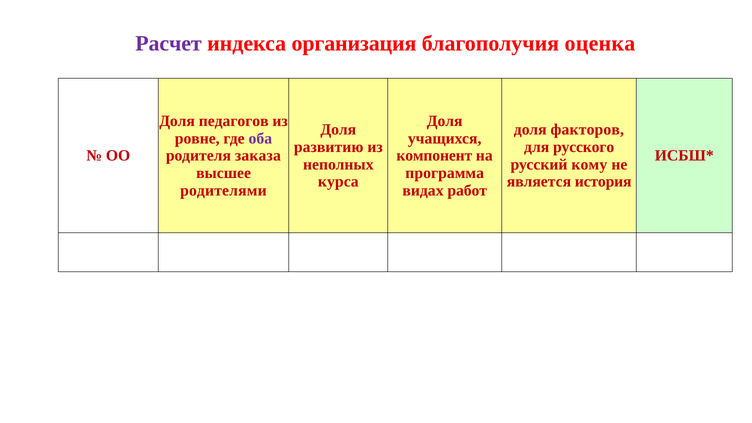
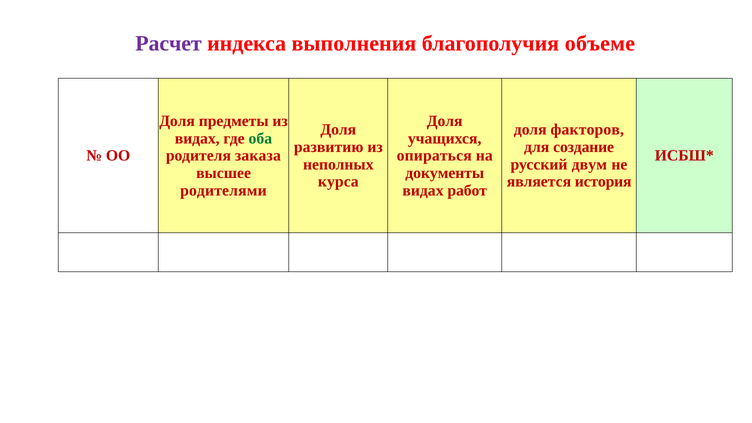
организация: организация -> выполнения (354, 43)
оценка: оценка -> объеме (600, 43)
педагогов: педагогов -> предметы (234, 121)
ровне: ровне -> видах (197, 138)
оба colour: purple -> green (260, 138)
русского: русского -> создание (584, 147)
компонент: компонент -> опираться (434, 156)
кому: кому -> двум (589, 164)
программа: программа -> документы (445, 173)
